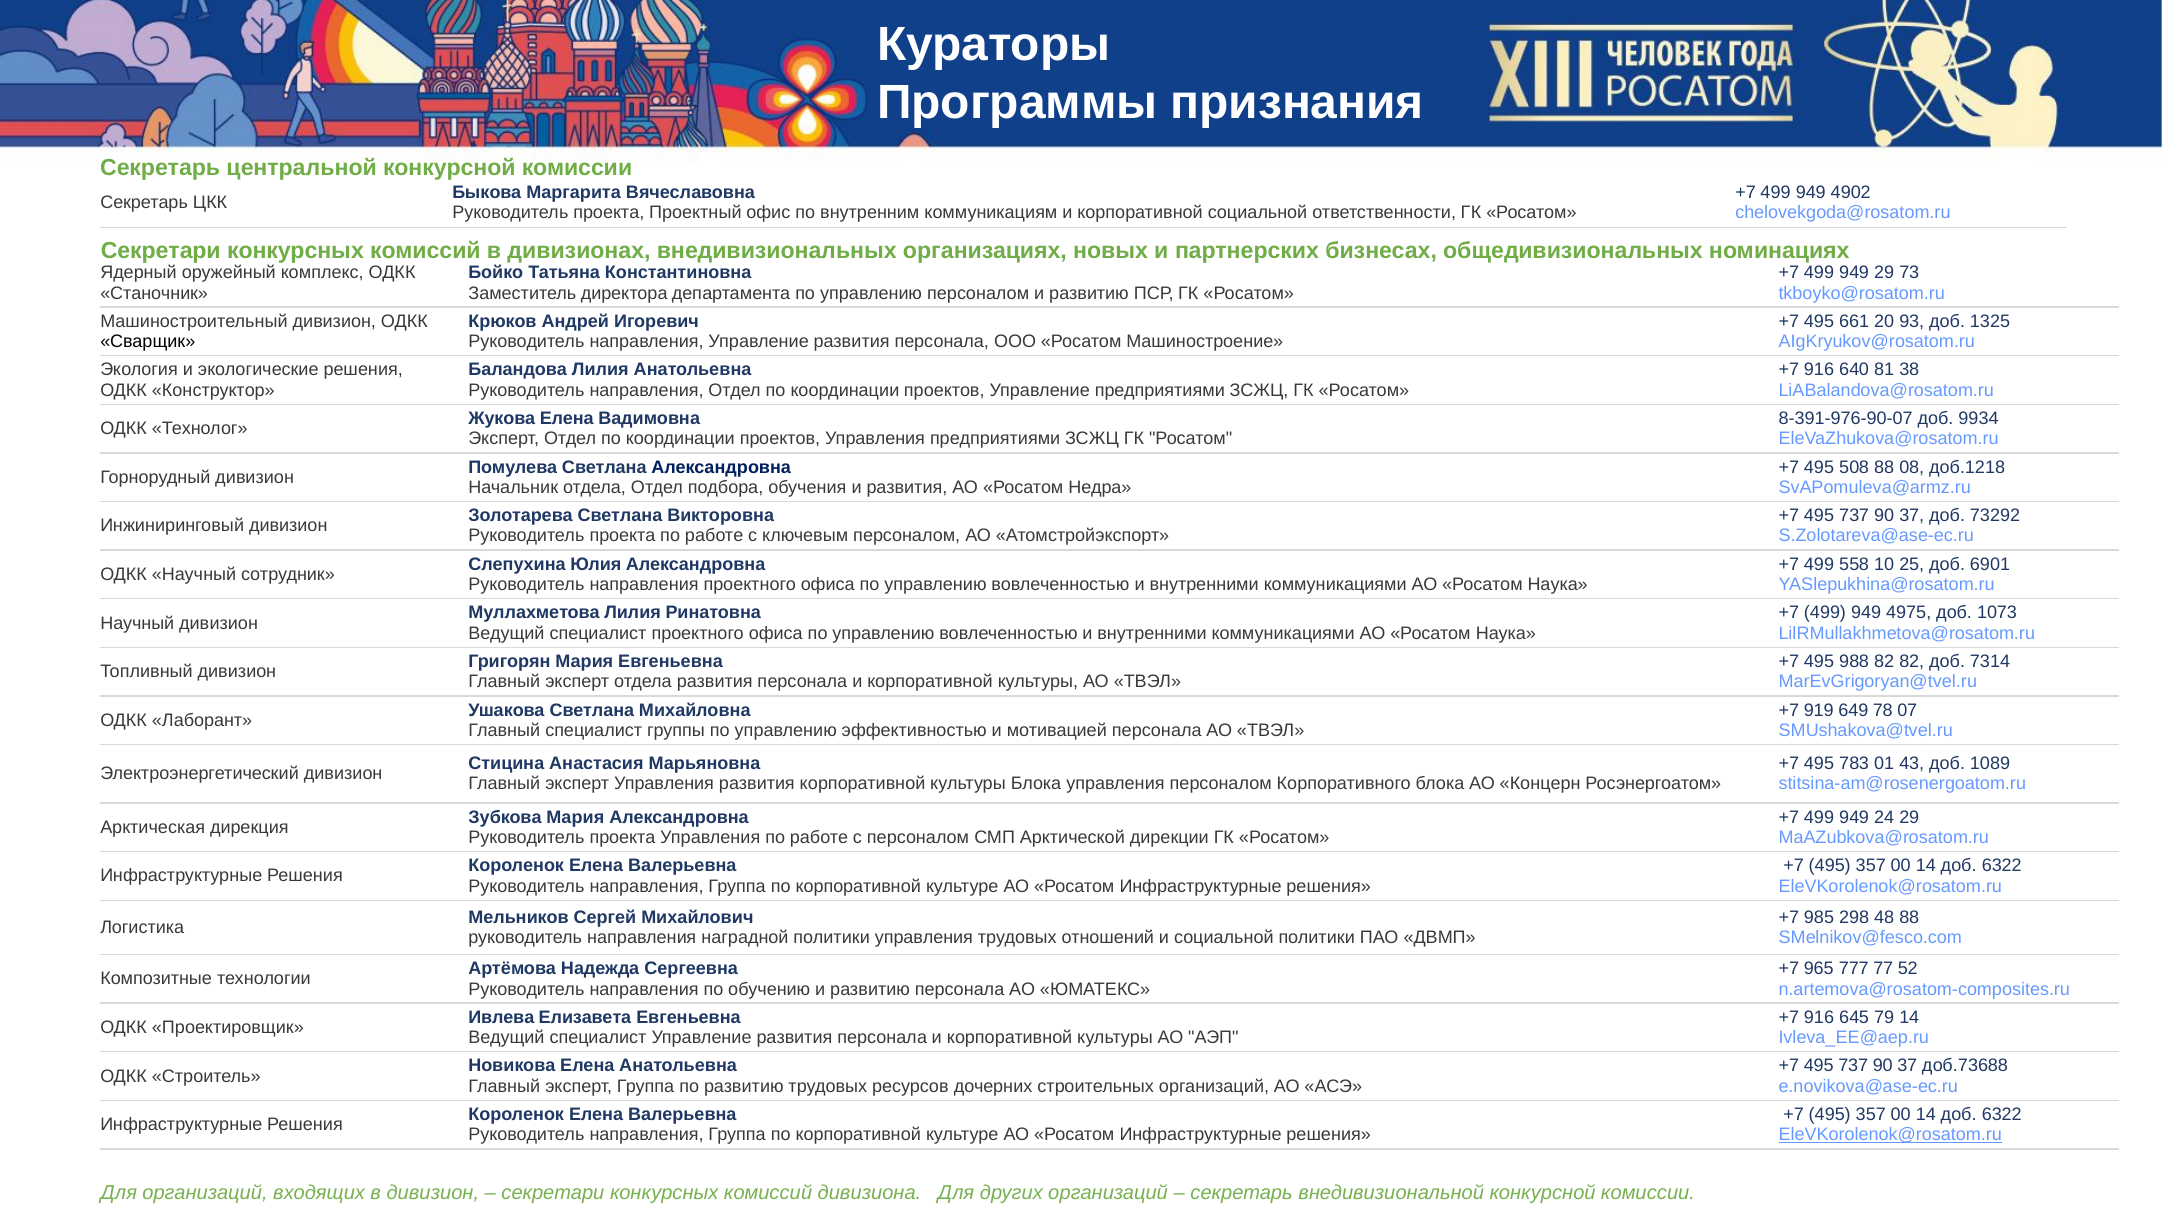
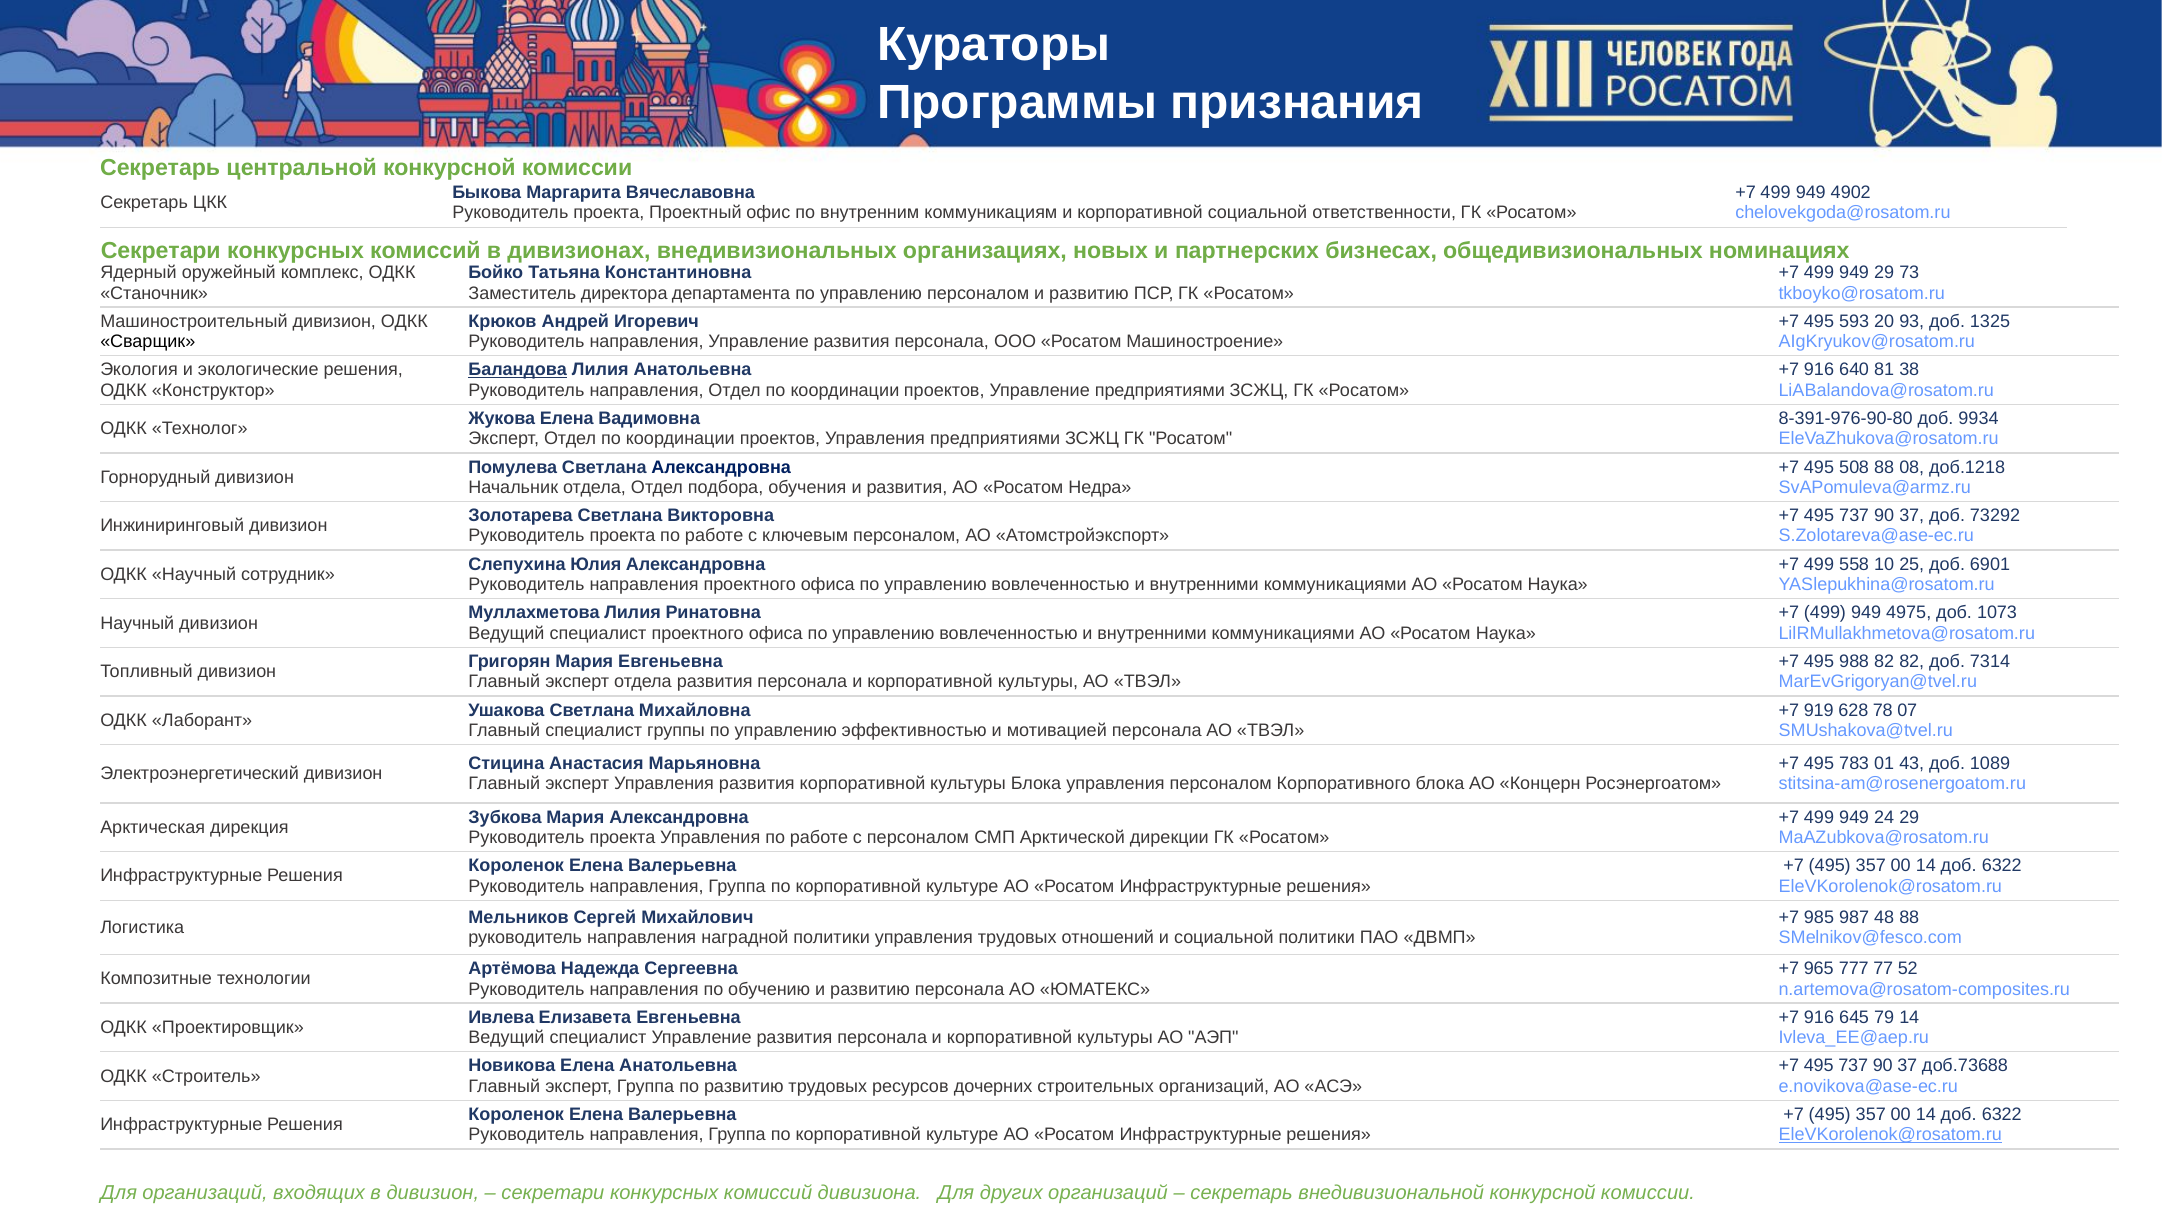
661: 661 -> 593 (1854, 321)
Баландова underline: none -> present (518, 370)
8-391-976-90-07: 8-391-976-90-07 -> 8-391-976-90-80 (1846, 419)
649: 649 -> 628 (1853, 710)
298: 298 -> 987 (1854, 917)
